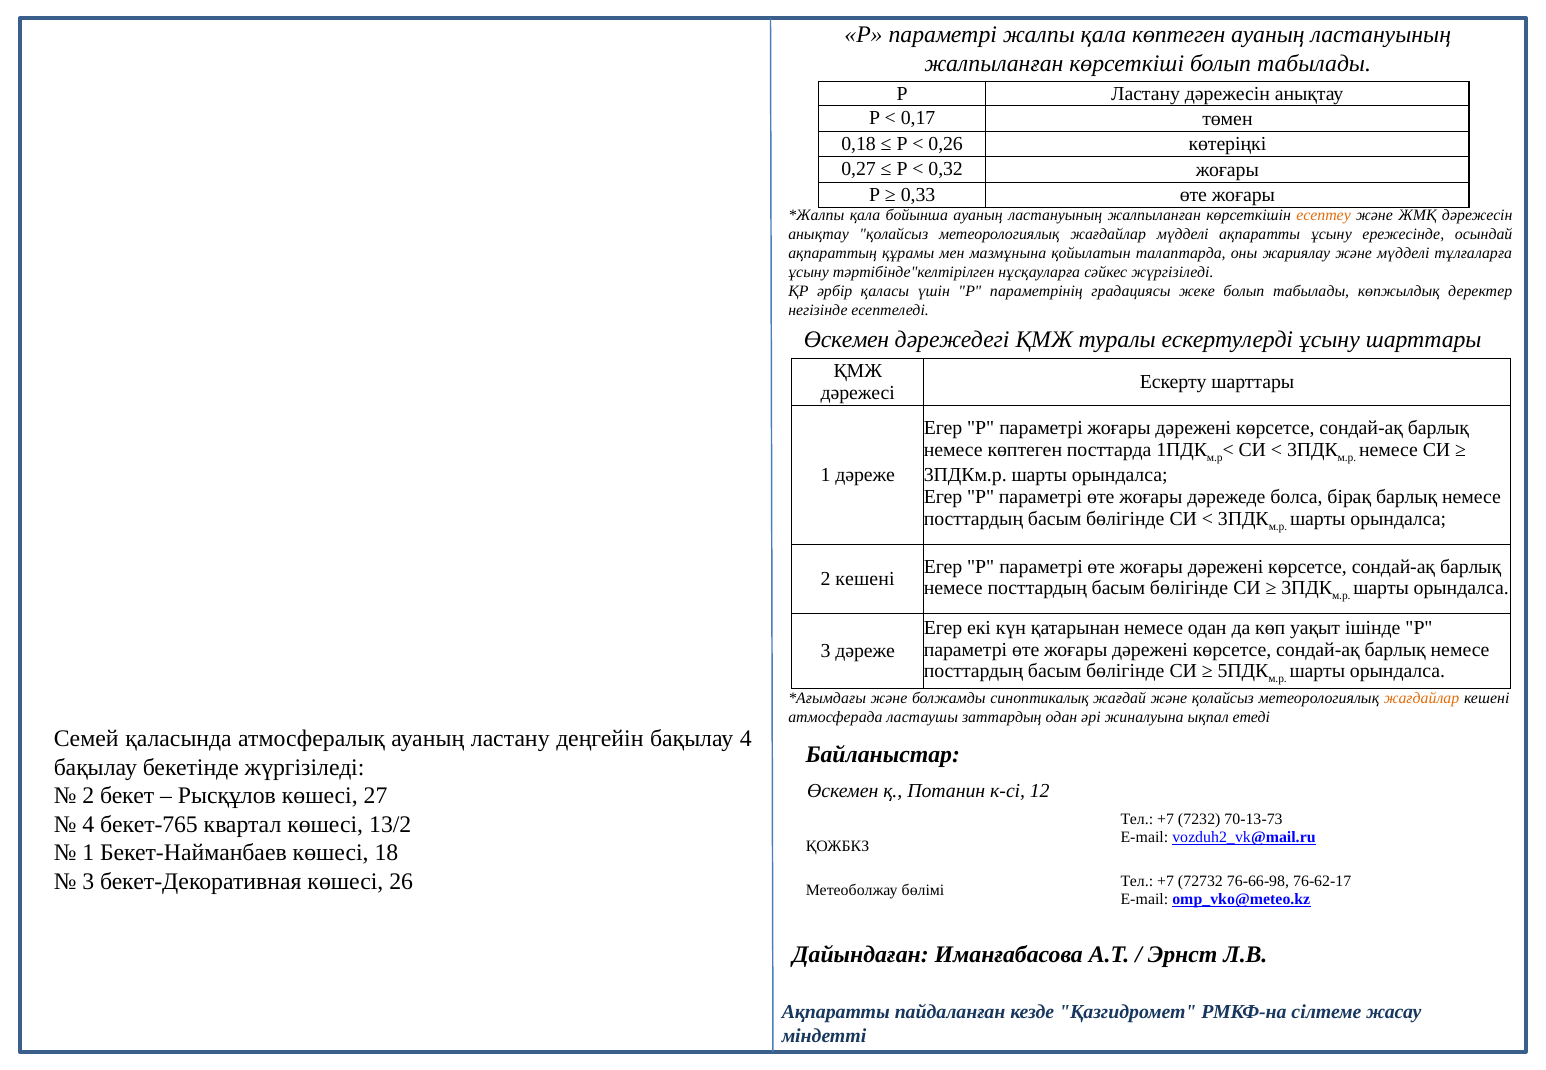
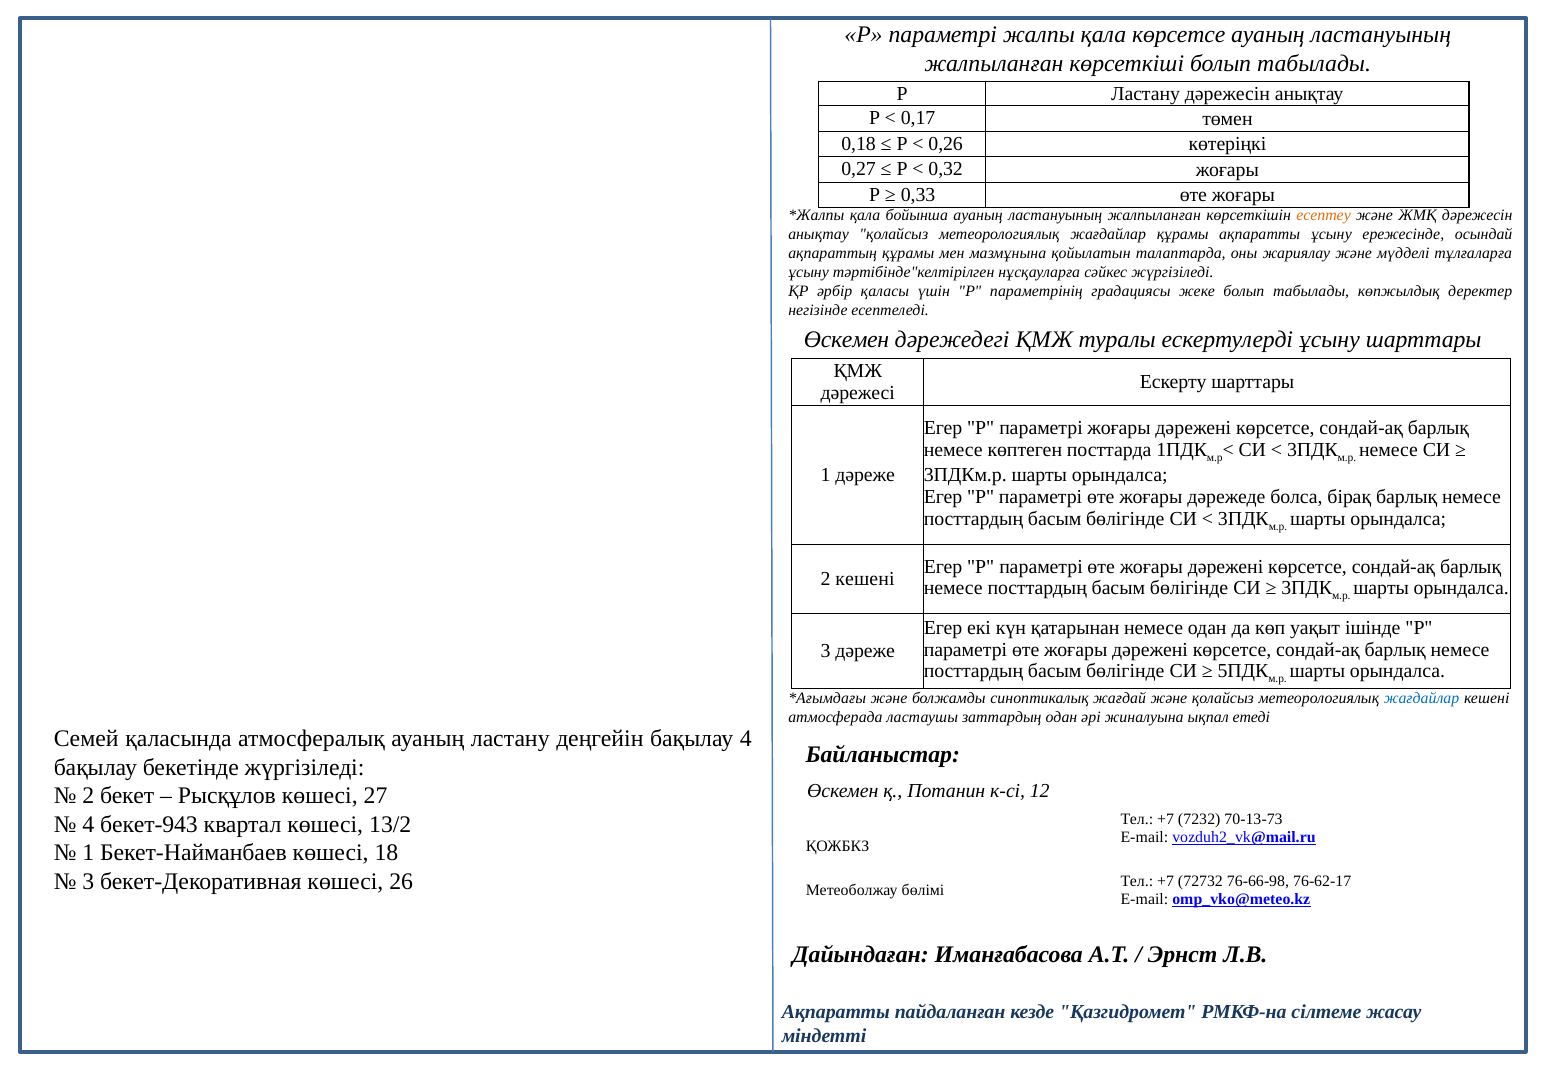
қала көптеген: көптеген -> көрсетсе (1179, 35)
жағдайлар мүдделі: мүдделі -> құрамы (1183, 234)
жағдайлар colour: orange -> blue (1422, 699)
бекет-765: бекет-765 -> бекет-943 (149, 824)
